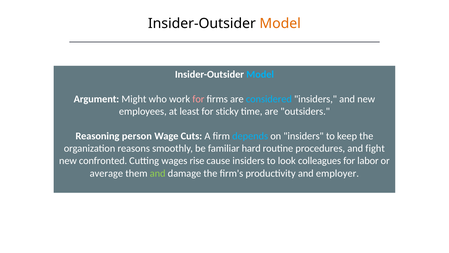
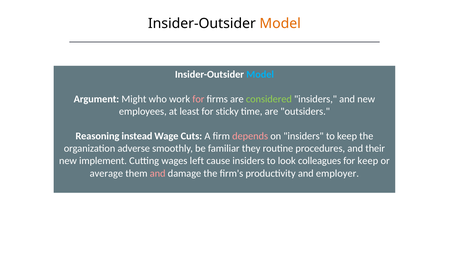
considered colour: light blue -> light green (269, 99)
person: person -> instead (137, 136)
depends colour: light blue -> pink (250, 136)
reasons: reasons -> adverse (134, 148)
hard: hard -> they (251, 148)
fight: fight -> their (375, 148)
confronted: confronted -> implement (103, 161)
rise: rise -> left (197, 161)
for labor: labor -> keep (368, 161)
and colour: light green -> pink (158, 173)
